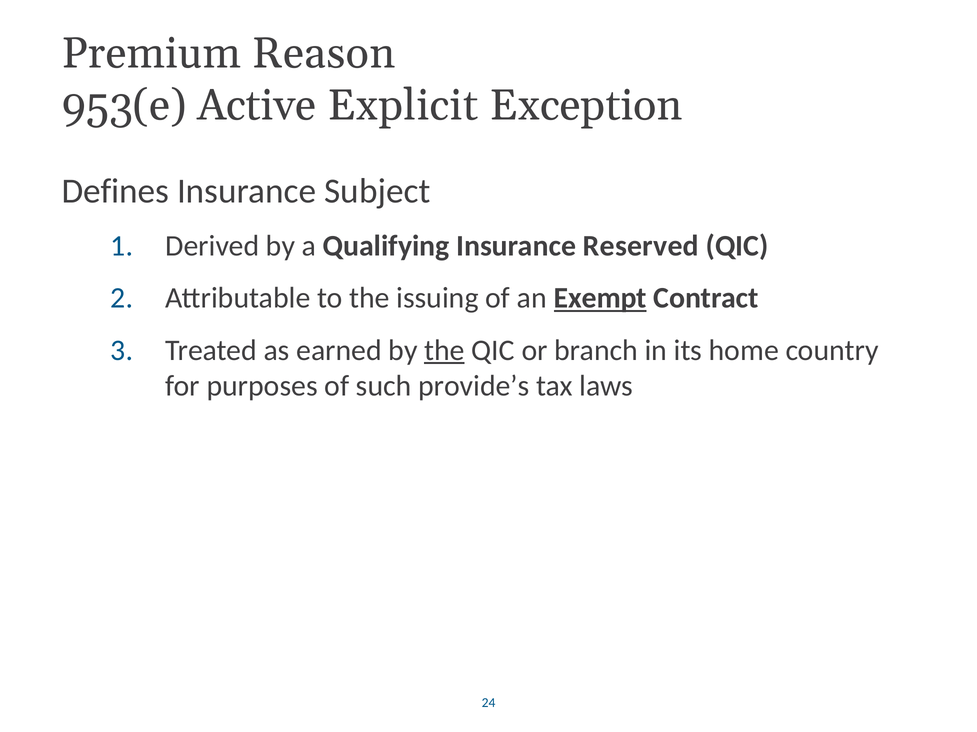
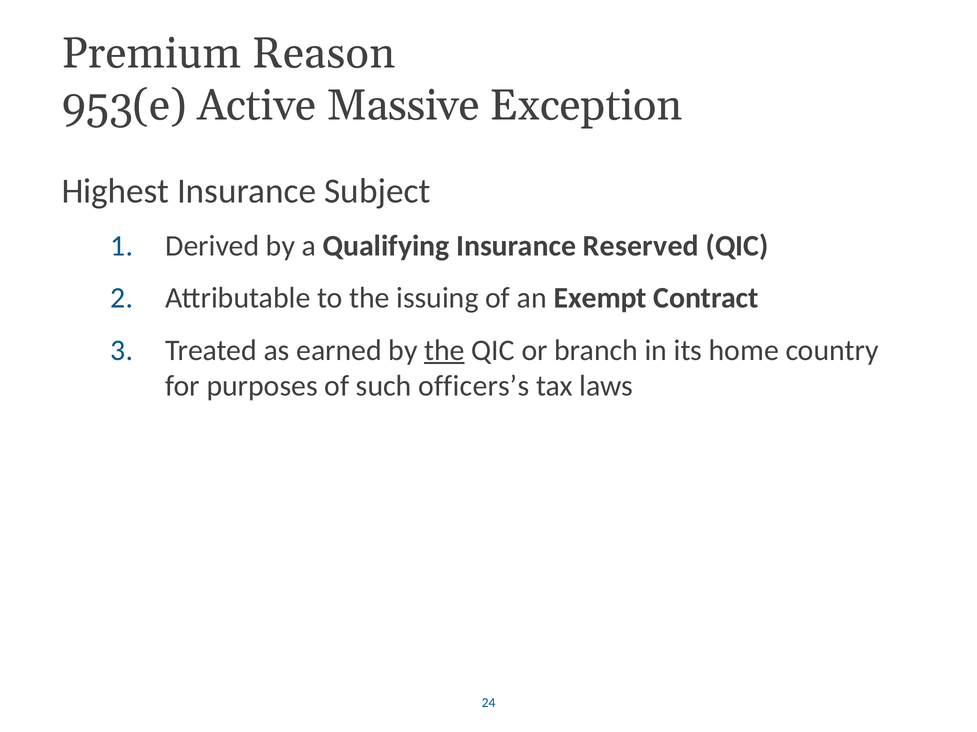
Explicit: Explicit -> Massive (403, 106)
Defines: Defines -> Highest (115, 191)
Exempt underline: present -> none (600, 298)
provide’s: provide’s -> officers’s (474, 386)
